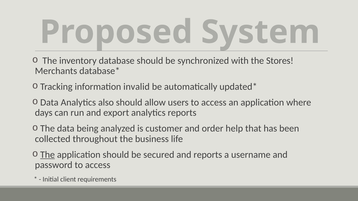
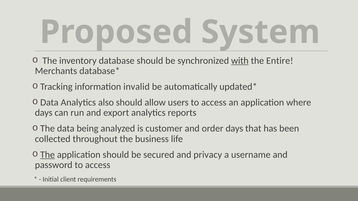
with underline: none -> present (240, 61)
Stores: Stores -> Entire (280, 61)
order help: help -> days (234, 129)
and reports: reports -> privacy (208, 155)
